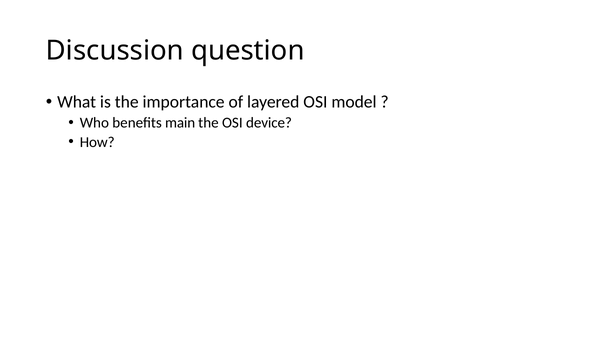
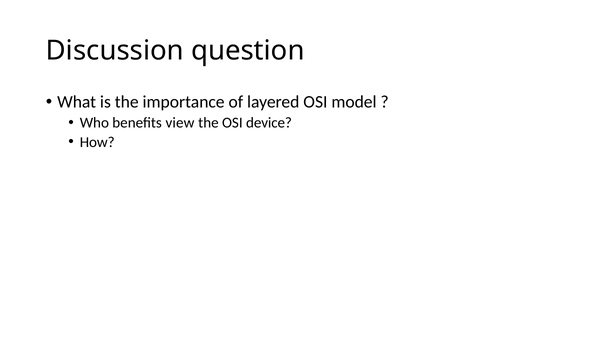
main: main -> view (180, 123)
